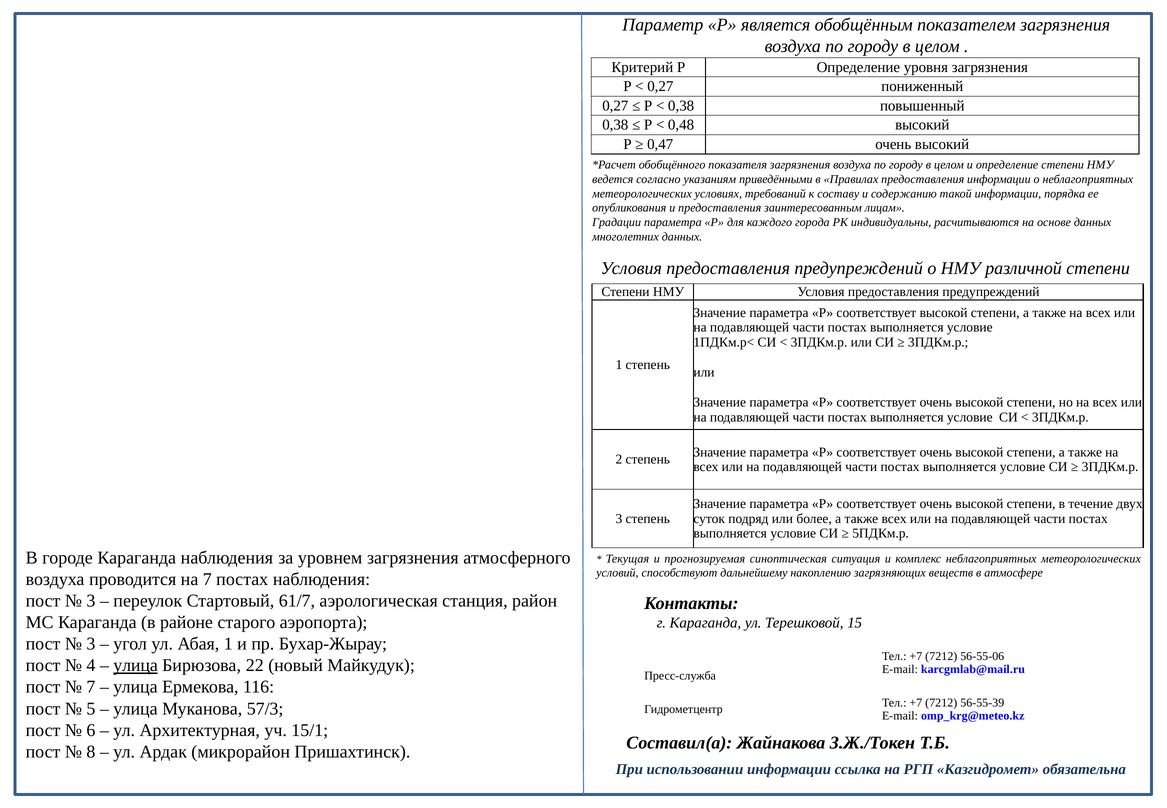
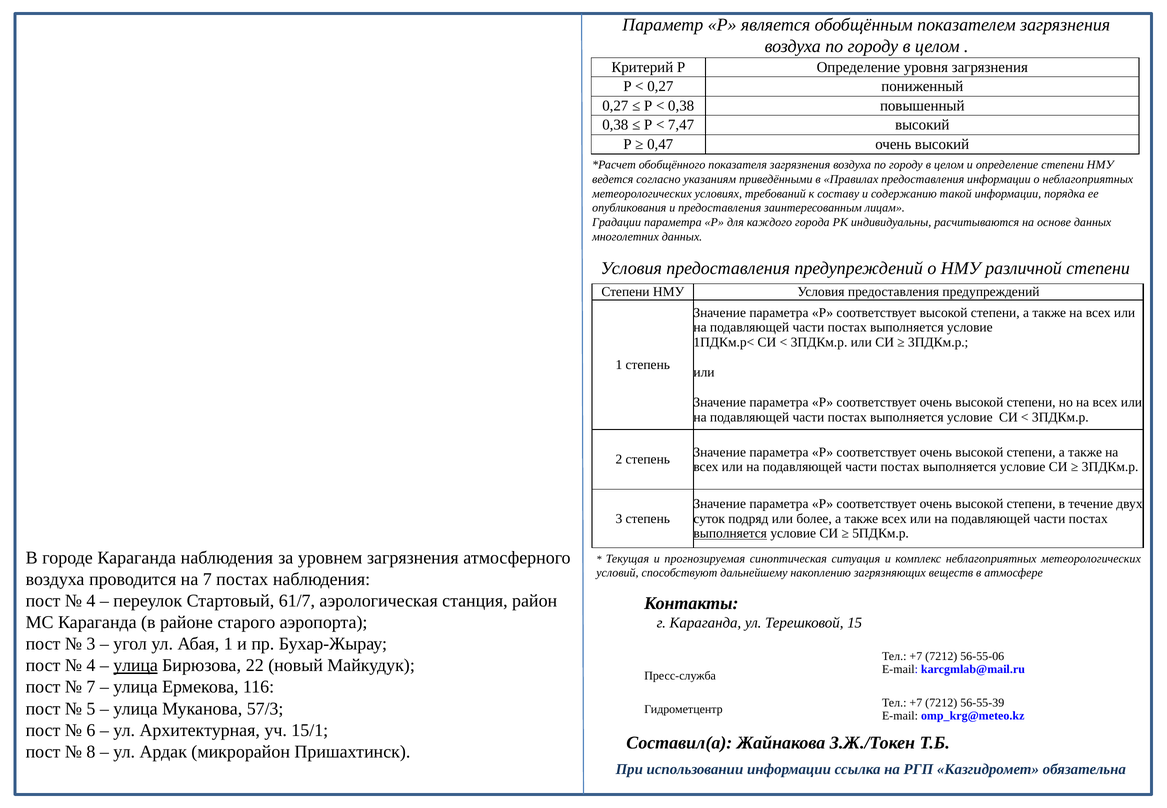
0,48: 0,48 -> 7,47 (681, 125)
выполняется underline: none -> present (730, 533)
3: 3 -> 4 (91, 601)
